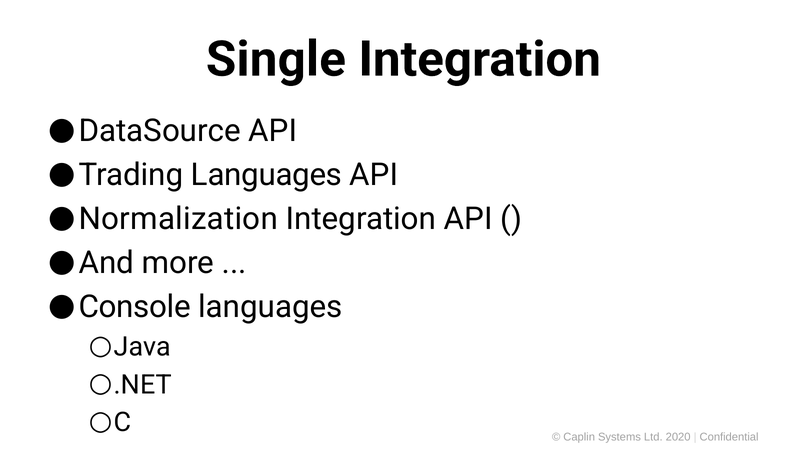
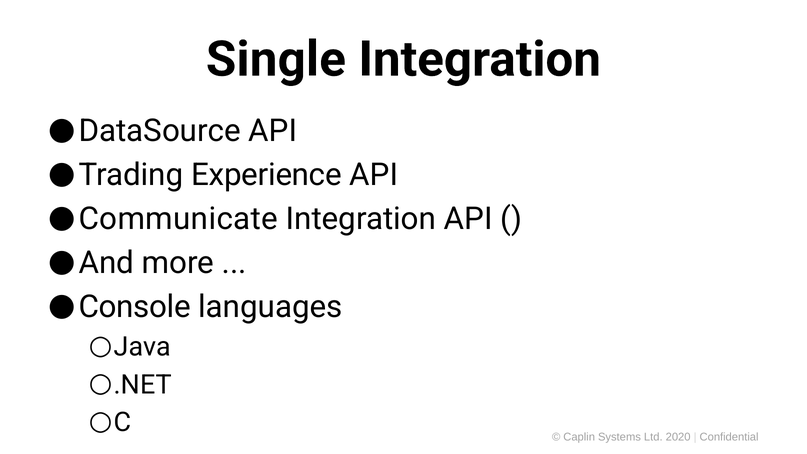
Trading Languages: Languages -> Experience (266, 175)
Normalization: Normalization -> Communicate (178, 219)
